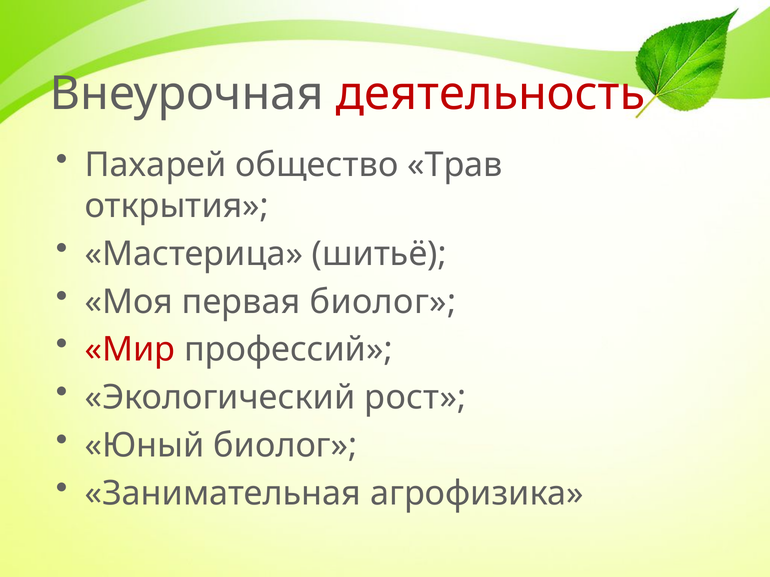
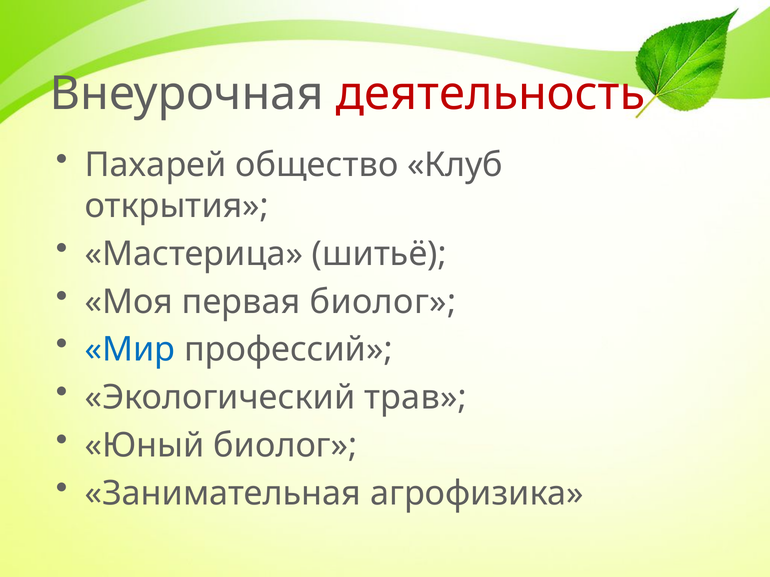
Трав: Трав -> Клуб (455, 165)
Мир colour: red -> blue (130, 350)
рост: рост -> трав (416, 398)
